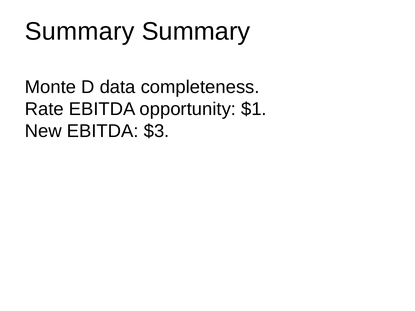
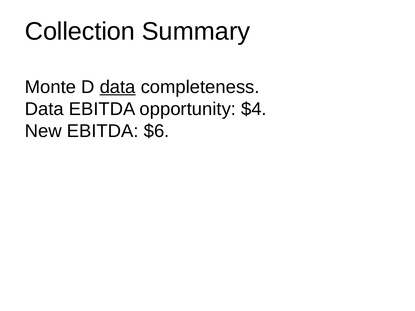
Summary: Summary -> Collection (80, 31)
data underline: none -> present (118, 87)
Rate: Rate -> Data (44, 109)
$1: $1 -> $4 (254, 109)
$3: $3 -> $6 (157, 131)
